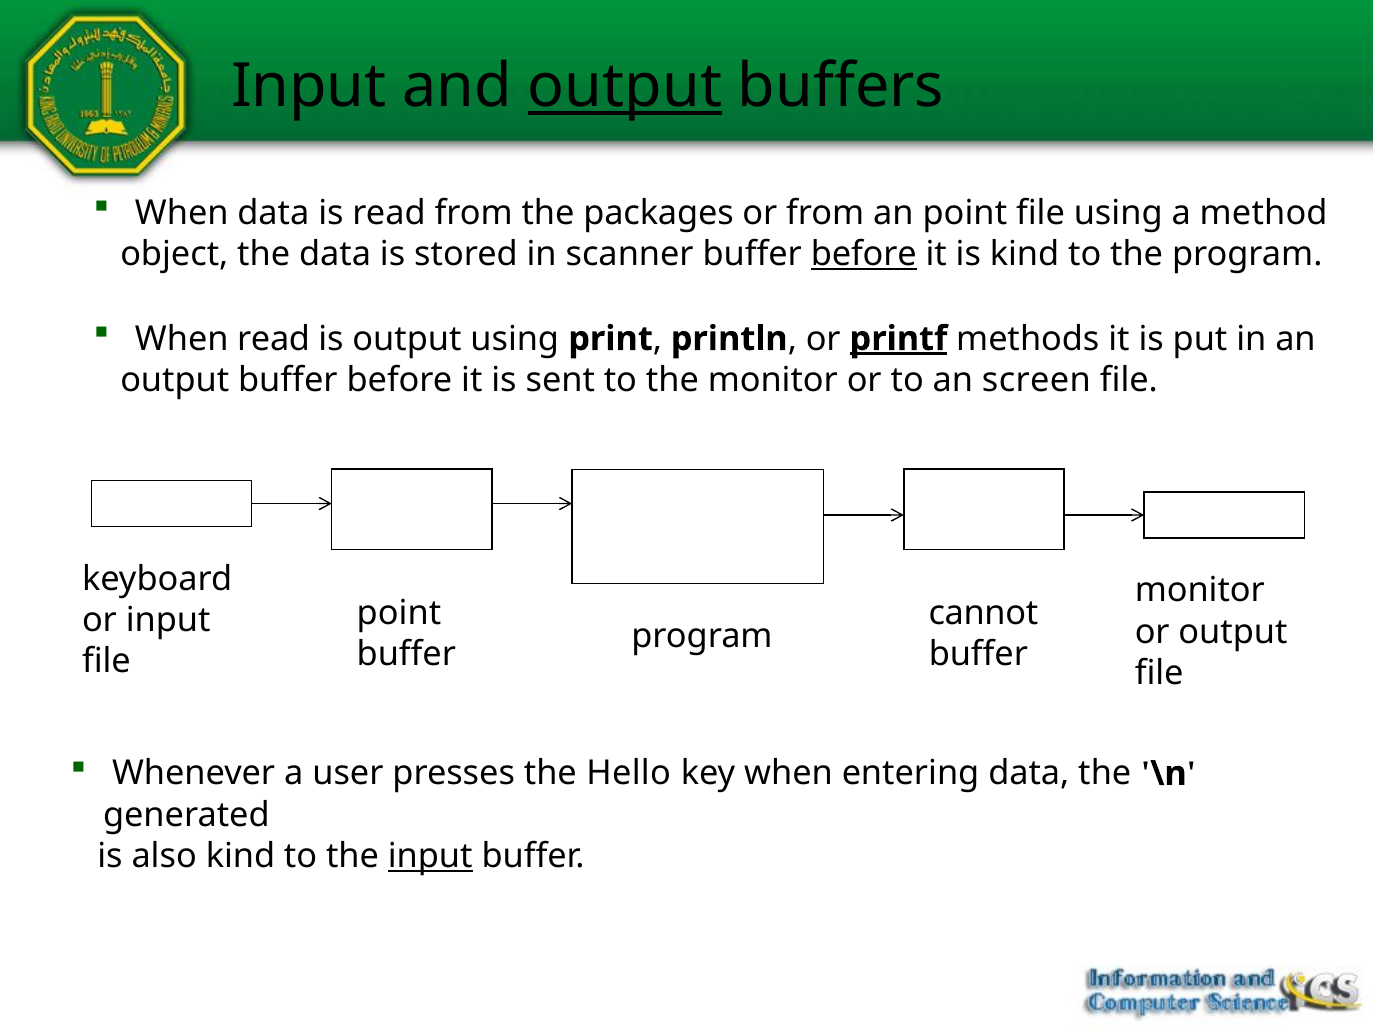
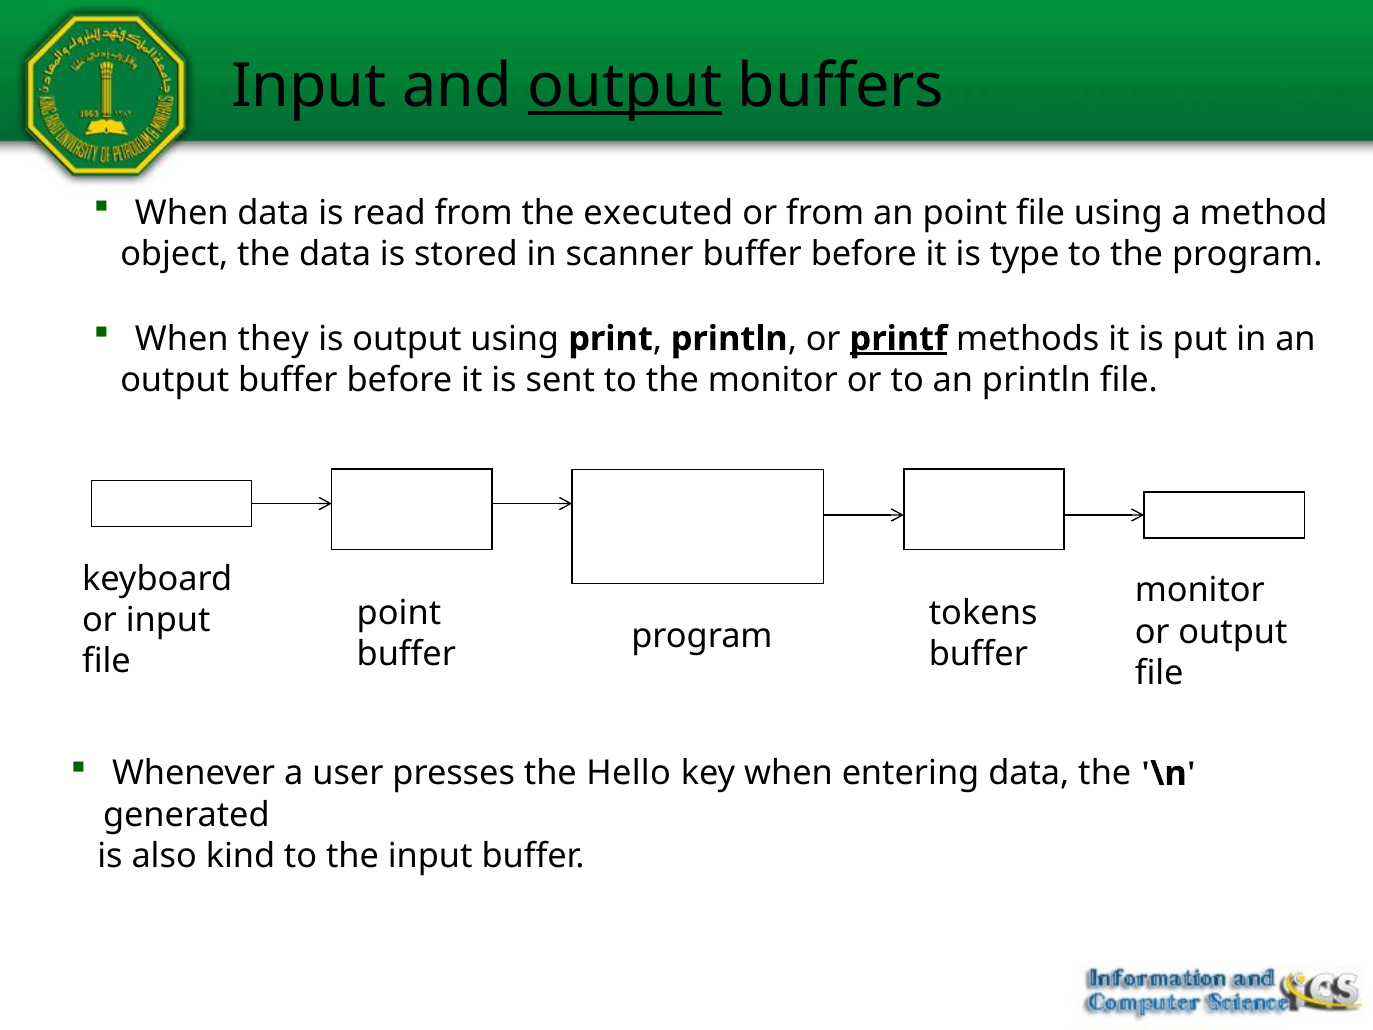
packages: packages -> executed (658, 213)
before underline: present -> none (864, 254)
is kind: kind -> type (1025, 254)
When read: read -> they (273, 339)
an screen: screen -> println (1036, 380)
cannot: cannot -> tokens (983, 613)
input underline: present -> none (430, 856)
